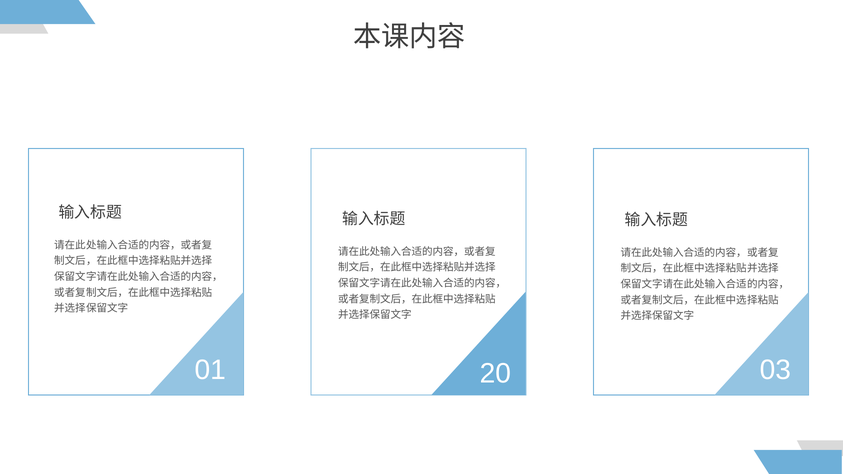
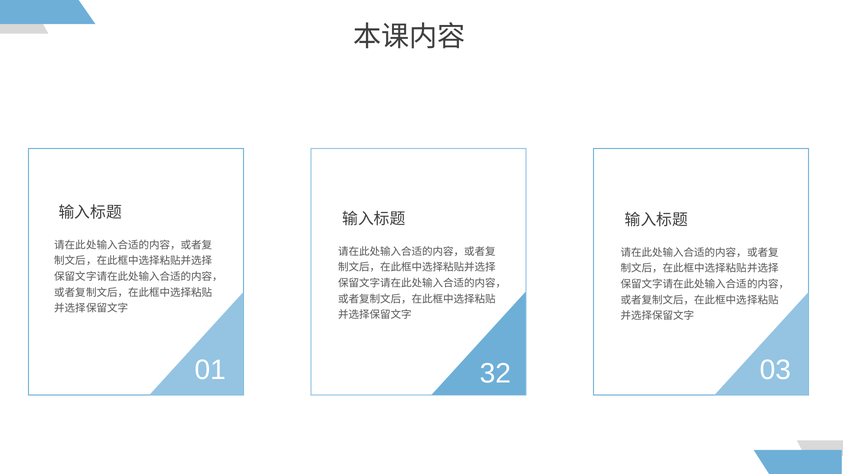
20: 20 -> 32 (495, 374)
